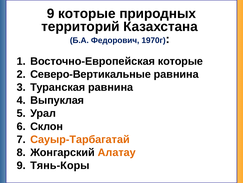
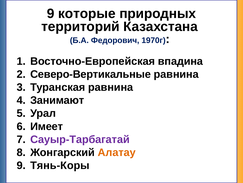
Восточно-Европейская которые: которые -> впадина (180, 61)
Выпуклая: Выпуклая -> Занимают (57, 100)
Склон: Склон -> Имеет (47, 126)
Сауыр-Тарбагатай colour: orange -> purple (80, 139)
